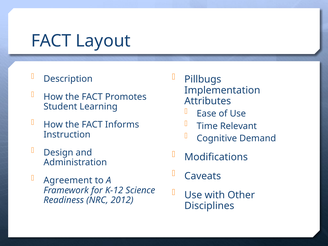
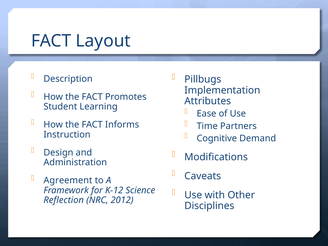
Relevant: Relevant -> Partners (238, 126)
Readiness: Readiness -> Reflection (64, 200)
